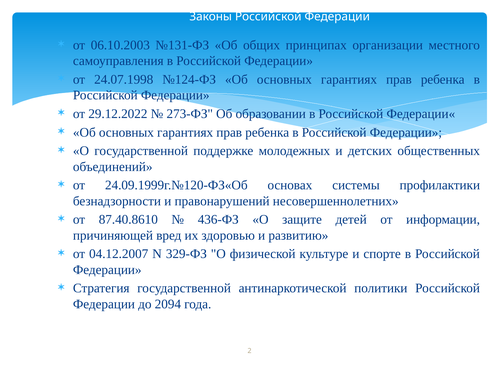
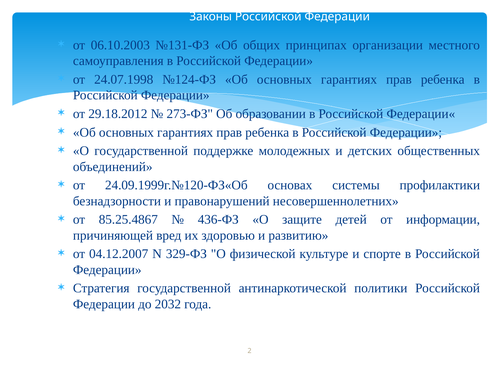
29.12.2022: 29.12.2022 -> 29.18.2012 (118, 114)
87.40.8610: 87.40.8610 -> 85.25.4867 (128, 220)
2094: 2094 -> 2032 (168, 304)
